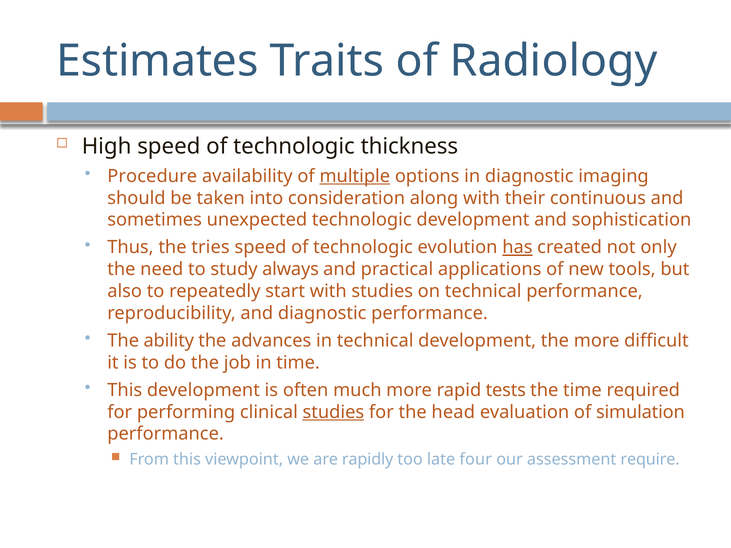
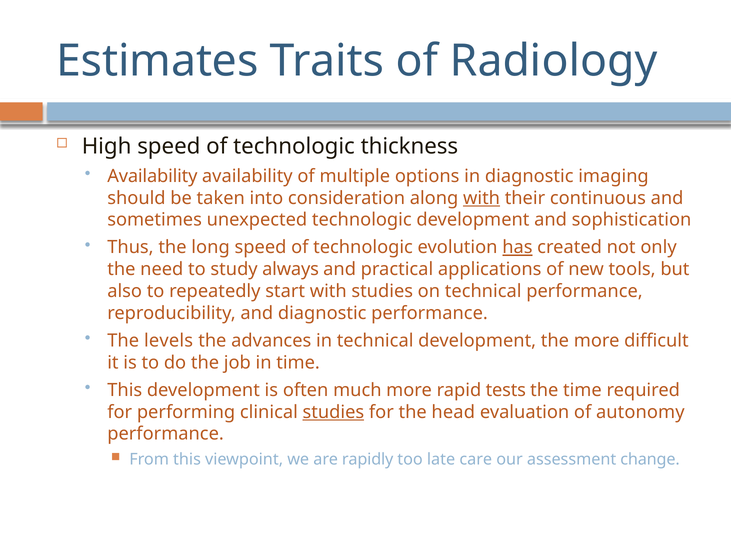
Procedure: Procedure -> Availability (152, 176)
multiple underline: present -> none (355, 176)
with underline: none -> present (482, 198)
tries: tries -> long (211, 248)
ability: ability -> levels (169, 341)
simulation: simulation -> autonomy (640, 412)
four: four -> care (476, 460)
require: require -> change (650, 460)
